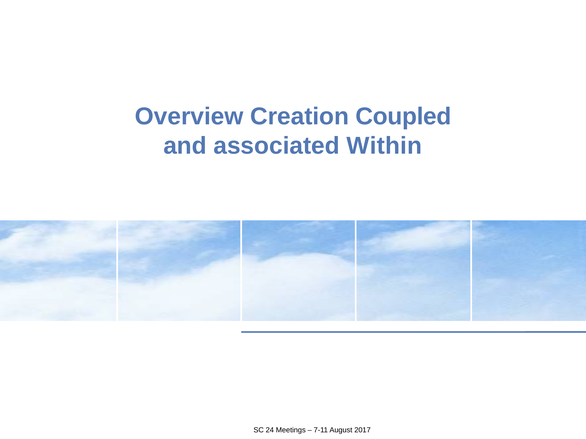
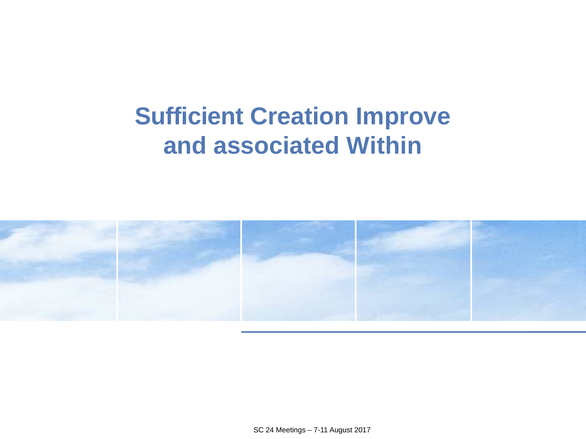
Overview: Overview -> Sufficient (189, 117)
Coupled: Coupled -> Improve (403, 117)
